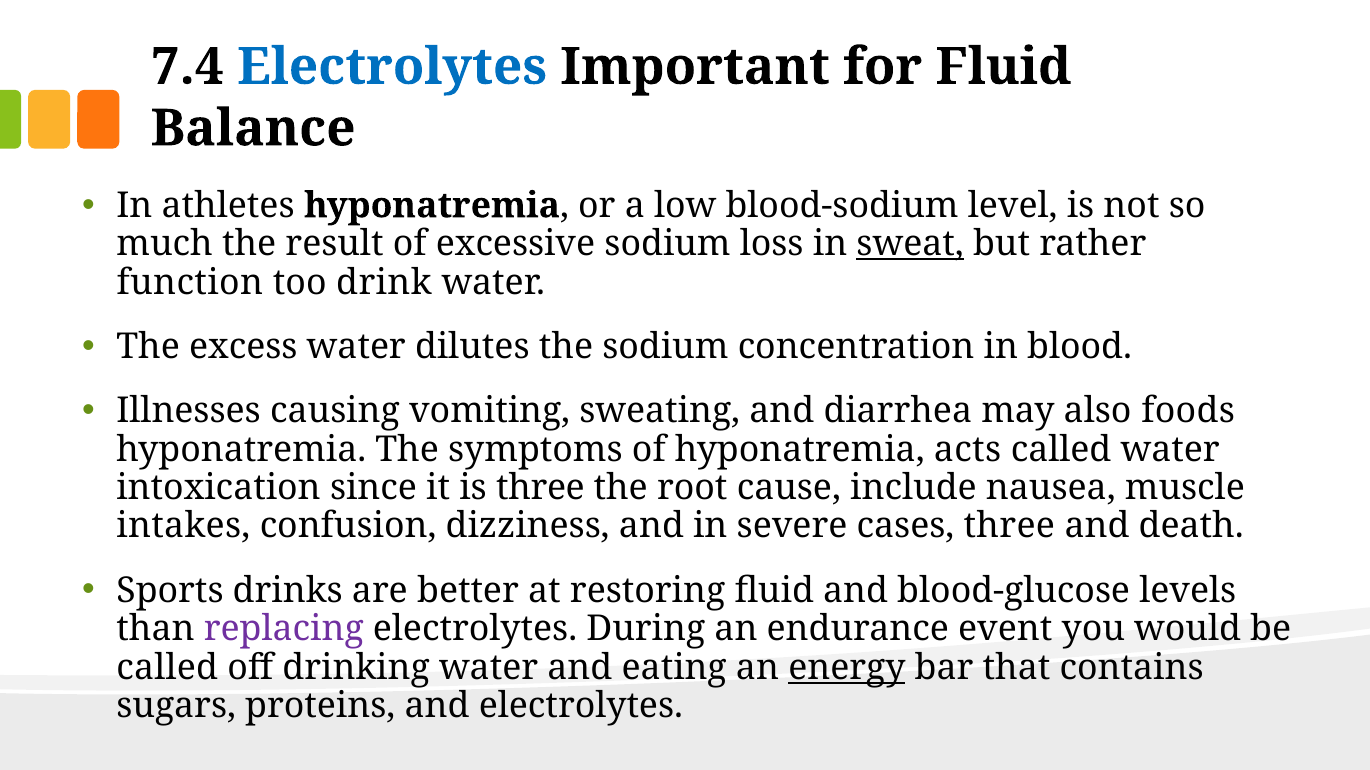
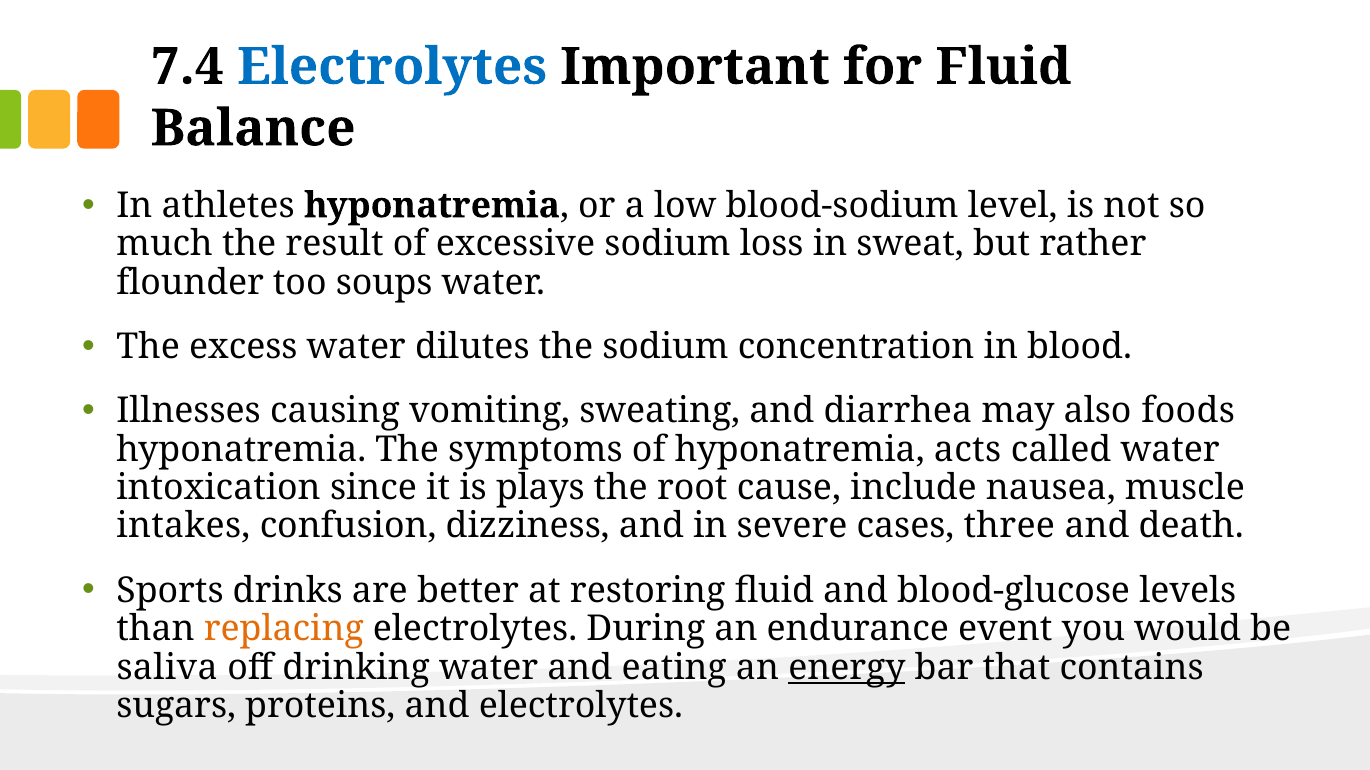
sweat underline: present -> none (910, 244)
function: function -> flounder (190, 283)
drink: drink -> soups (384, 283)
is three: three -> plays (540, 488)
replacing colour: purple -> orange (284, 629)
called: called -> saliva (167, 668)
